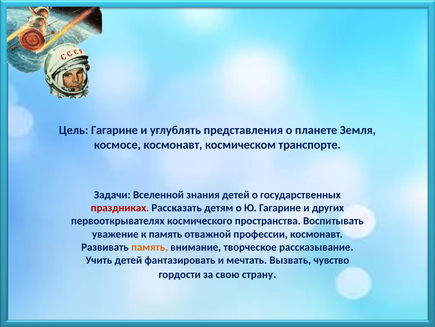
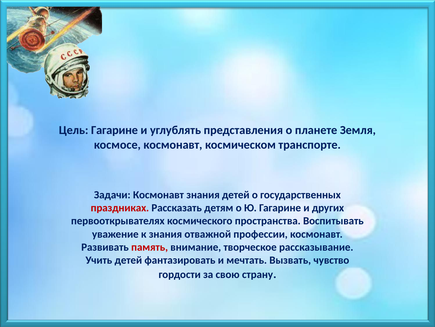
Задачи Вселенной: Вселенной -> Космонавт (158, 194)
к память: память -> знания (165, 234)
память colour: orange -> red (150, 247)
